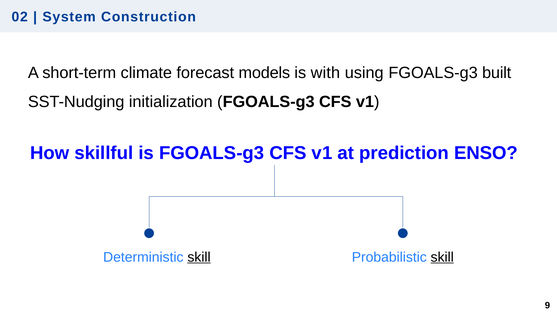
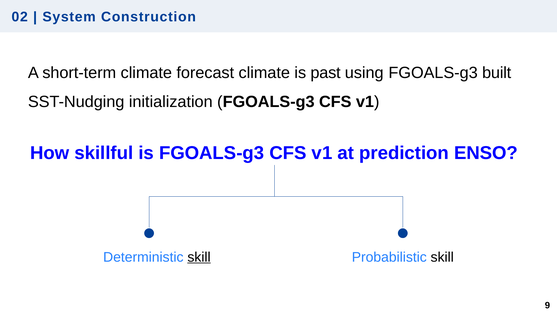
forecast models: models -> climate (264, 73)
with: with -> past (326, 73)
skill underline: present -> none (442, 257)
